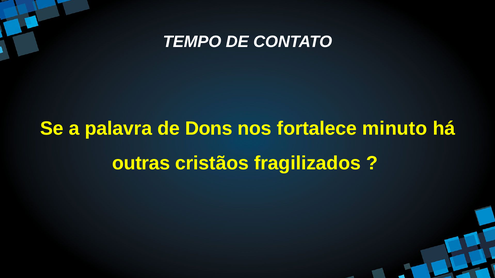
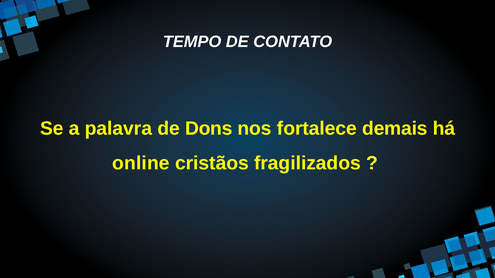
minuto: minuto -> demais (395, 129)
outras: outras -> online (141, 163)
